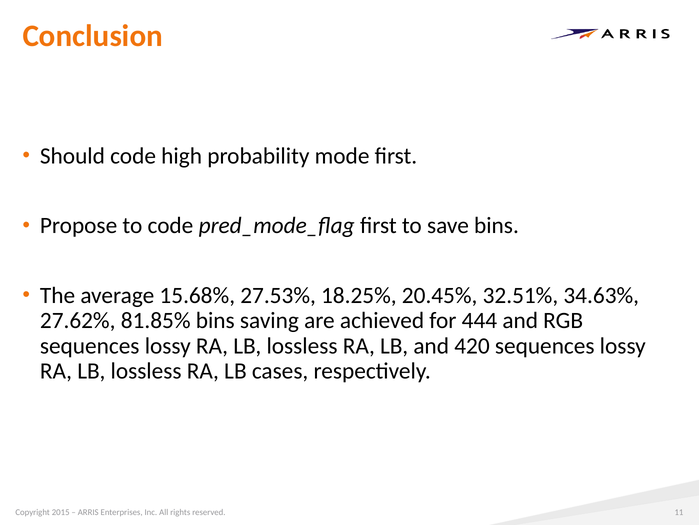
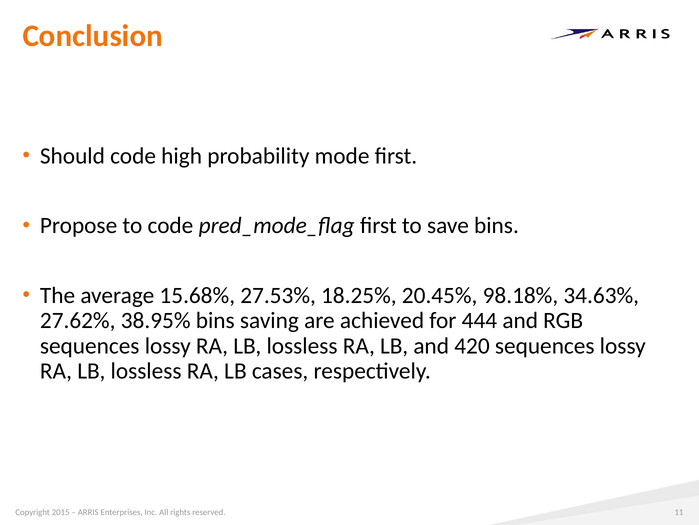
32.51%: 32.51% -> 98.18% (520, 295)
81.85%: 81.85% -> 38.95% (156, 320)
